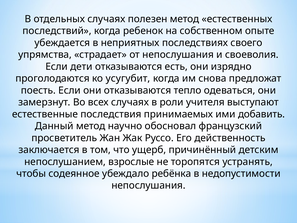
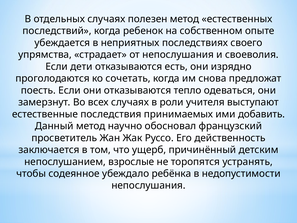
усугубит: усугубит -> сочетать (128, 78)
